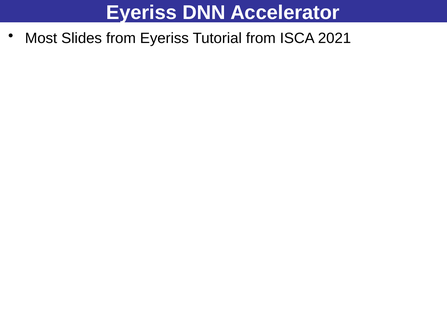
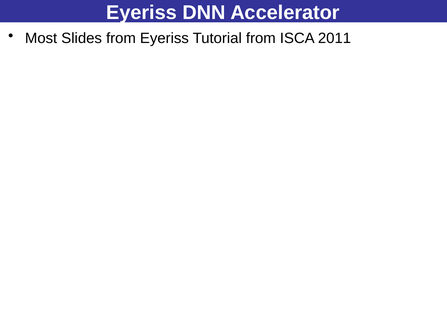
2021: 2021 -> 2011 (335, 38)
